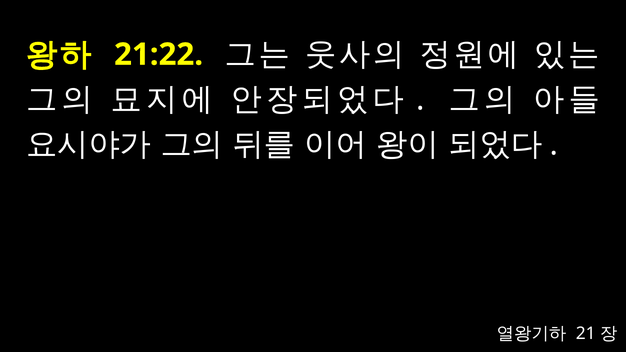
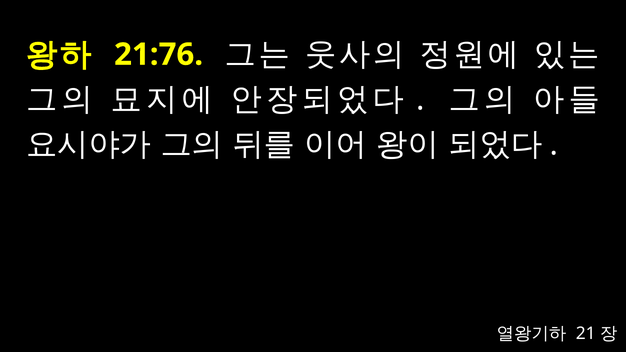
21:22: 21:22 -> 21:76 (159, 55)
